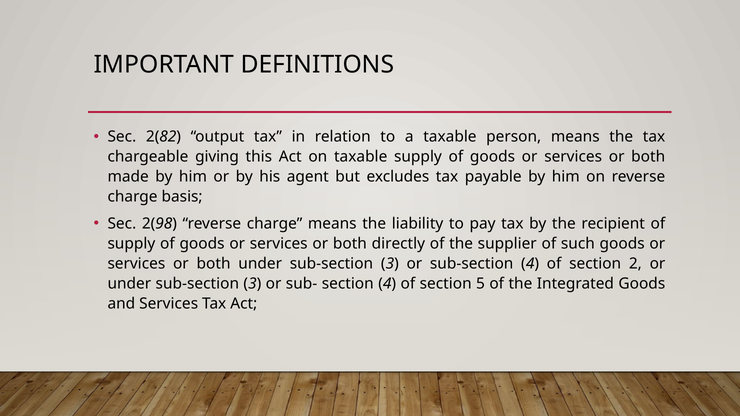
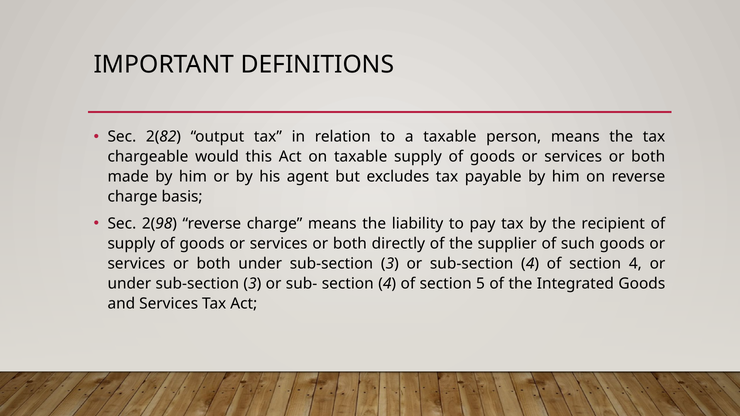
giving: giving -> would (217, 157)
of section 2: 2 -> 4 (635, 264)
